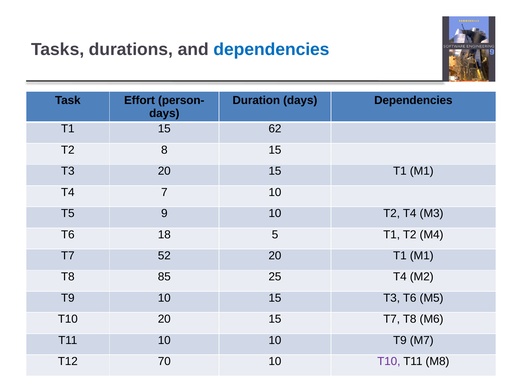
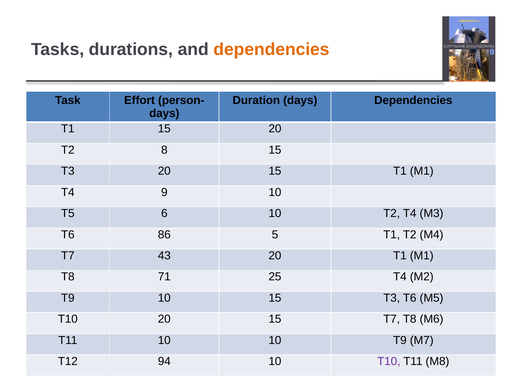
dependencies colour: blue -> orange (272, 50)
15 62: 62 -> 20 (275, 129)
7: 7 -> 9 (164, 192)
9: 9 -> 6 (164, 214)
18: 18 -> 86 (164, 235)
52: 52 -> 43 (164, 256)
85: 85 -> 71 (164, 277)
70: 70 -> 94 (164, 362)
